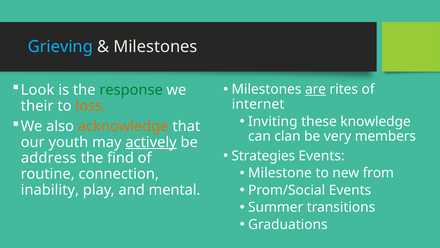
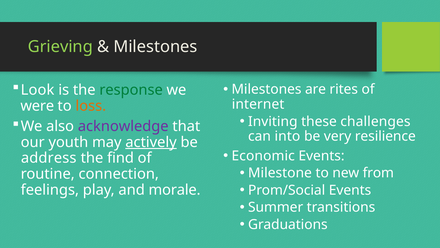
Grieving colour: light blue -> light green (60, 47)
are underline: present -> none (316, 89)
their: their -> were (37, 106)
knowledge: knowledge -> challenges (375, 121)
acknowledge colour: orange -> purple (123, 126)
clan: clan -> into (287, 136)
members: members -> resilience (385, 136)
Strategies: Strategies -> Economic (263, 156)
inability: inability -> feelings (50, 189)
mental: mental -> morale (175, 189)
